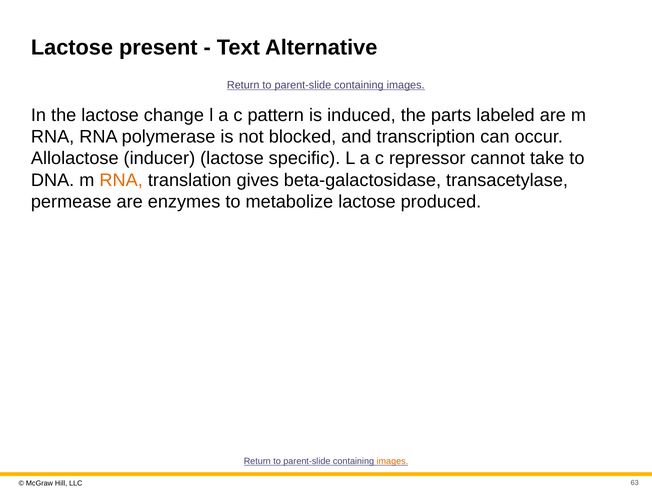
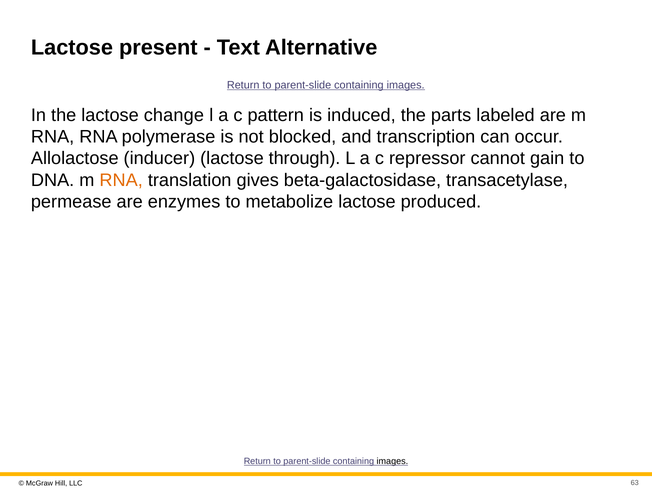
specific: specific -> through (305, 159)
take: take -> gain (547, 159)
images colour: orange -> black (392, 461)
